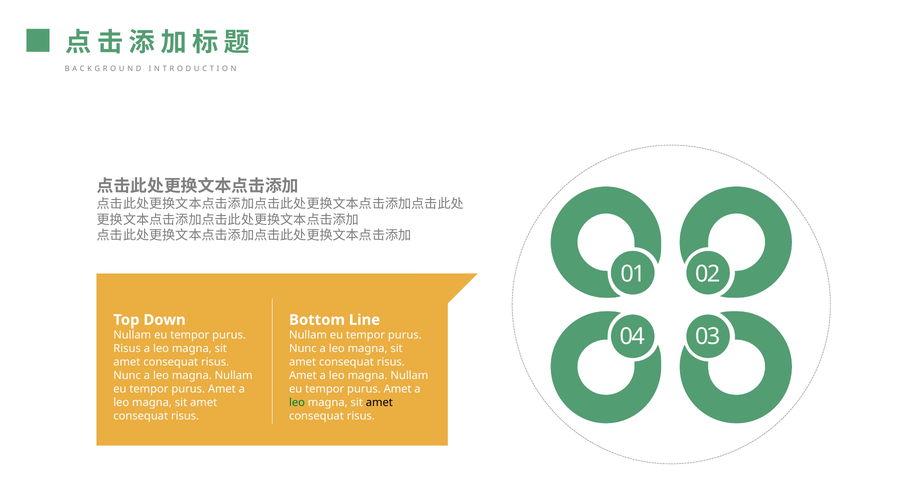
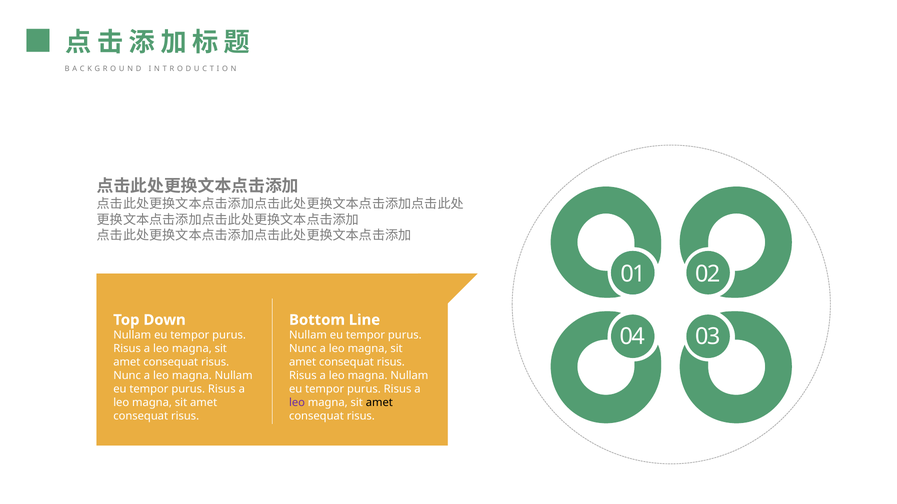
Amet: Amet -> Risus (303, 376)
Amet: Amet -> Risus (222, 389)
Amet: Amet -> Risus (398, 389)
leo colour: green -> purple (297, 403)
